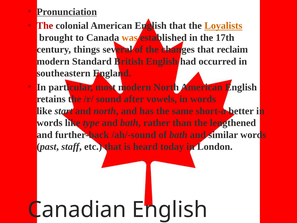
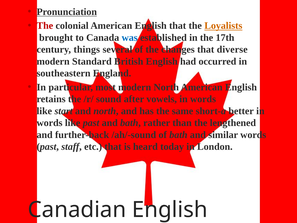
was colour: orange -> blue (130, 38)
reclaim: reclaim -> diverse (232, 49)
like type: type -> past (91, 123)
